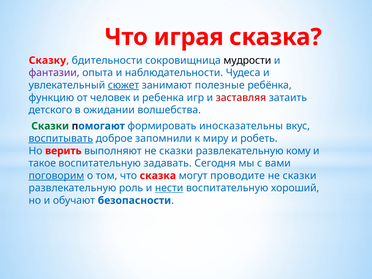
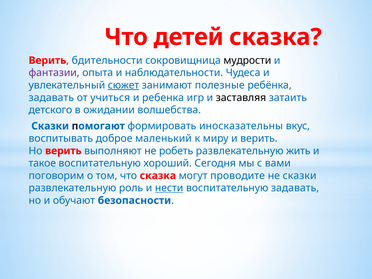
играя: играя -> детей (189, 37)
Сказку: Сказку -> Верить (47, 60)
функцию: функцию -> задавать (51, 98)
человек: человек -> учиться (110, 98)
заставляя colour: red -> black (241, 98)
Сказки colour: green -> blue (50, 126)
воспитывать underline: present -> none (61, 138)
запомнили: запомнили -> маленький (164, 138)
и робеть: робеть -> верить (259, 138)
выполняют не сказки: сказки -> робеть (176, 151)
кому: кому -> жить (298, 151)
задавать: задавать -> хороший (168, 163)
поговорим underline: present -> none (56, 176)
воспитательную хороший: хороший -> задавать (295, 188)
